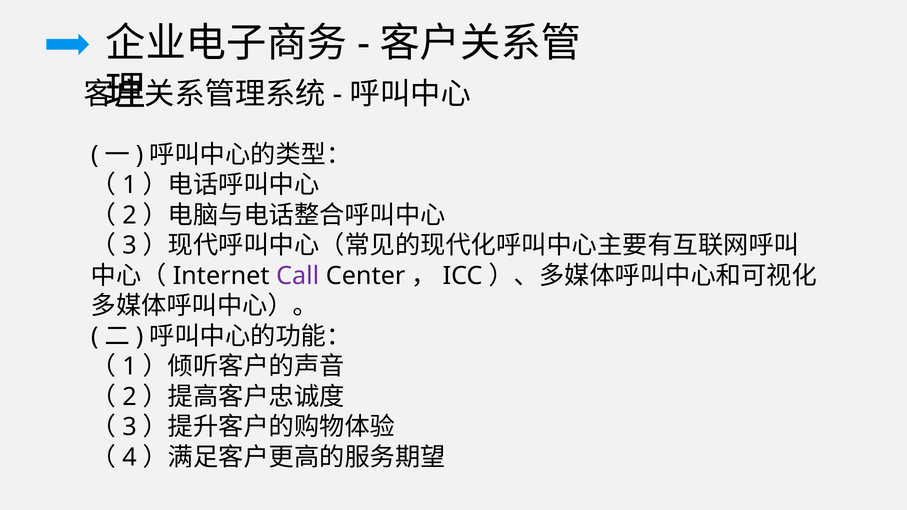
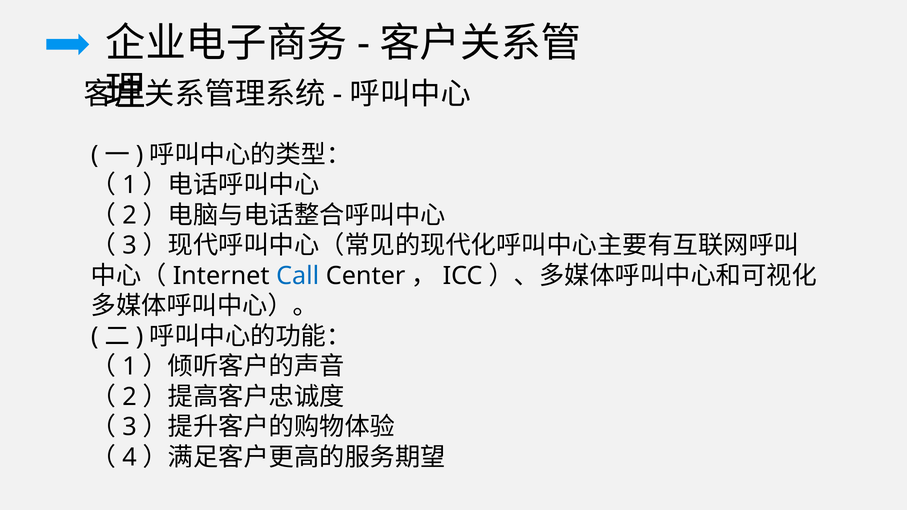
Call colour: purple -> blue (298, 276)
